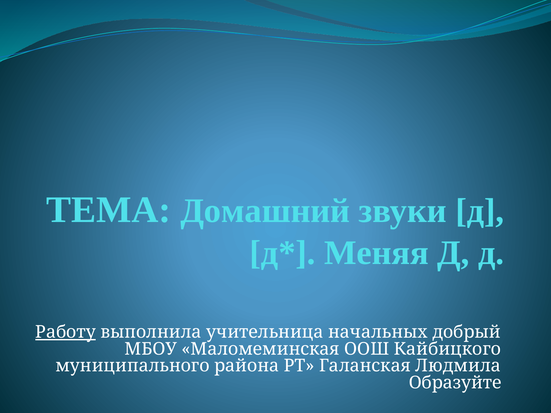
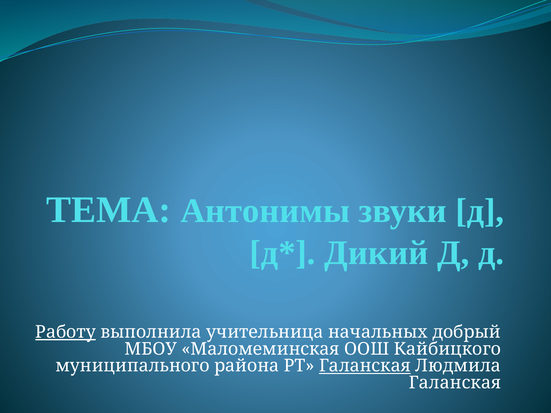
Домашний: Домашний -> Антонимы (265, 211)
Меняя: Меняя -> Дикий (376, 253)
Галанская underline: none -> present (365, 366)
Образуйте: Образуйте -> Галанская (455, 383)
